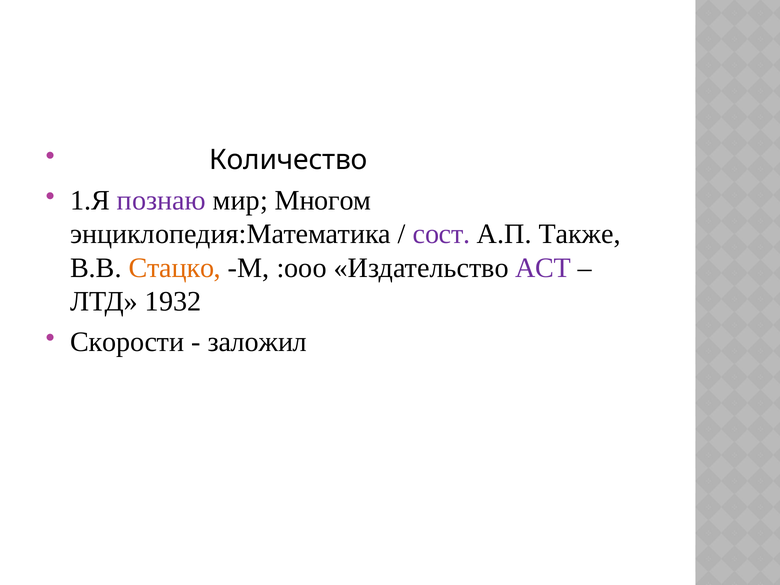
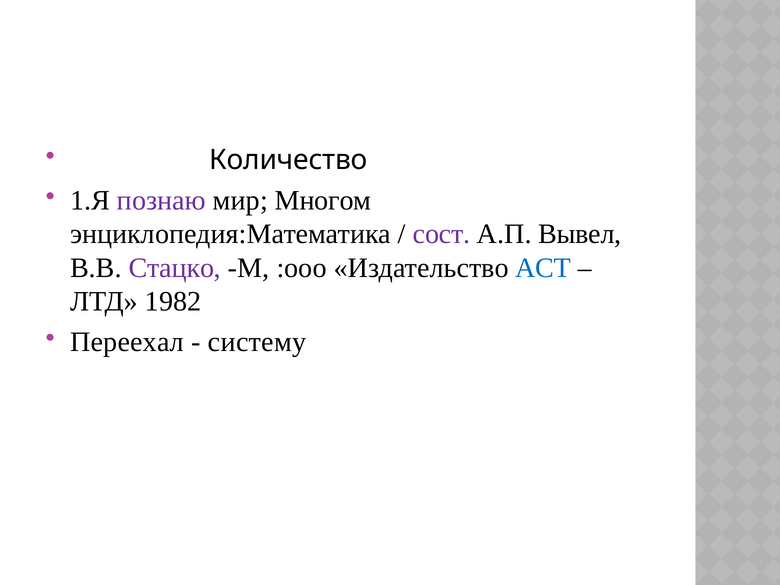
Также: Также -> Вывел (580, 234)
Стацко colour: orange -> purple (175, 268)
АСТ colour: purple -> blue (543, 268)
1932: 1932 -> 1982 (173, 302)
Скорости: Скорости -> Переехал (127, 342)
заложил: заложил -> систему (257, 342)
